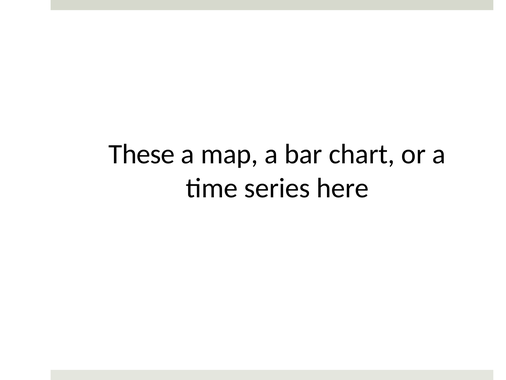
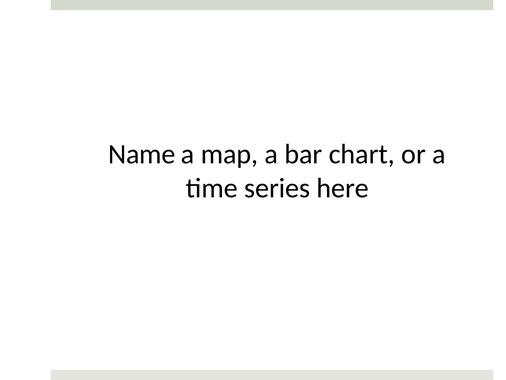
These: These -> Name (142, 154)
